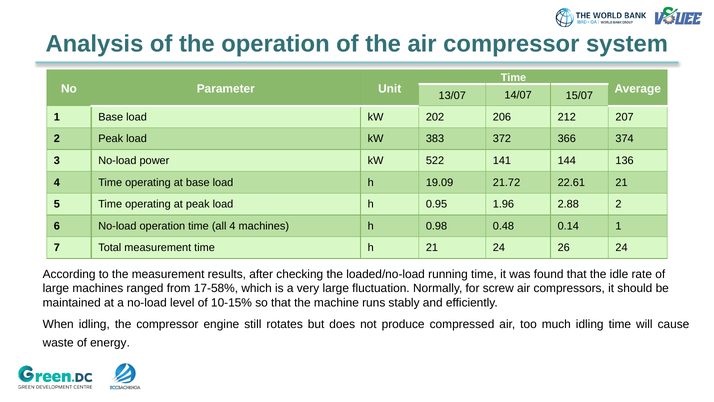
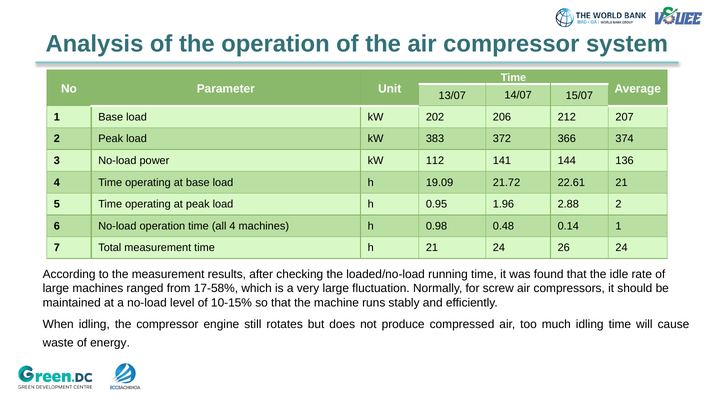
522: 522 -> 112 (435, 160)
